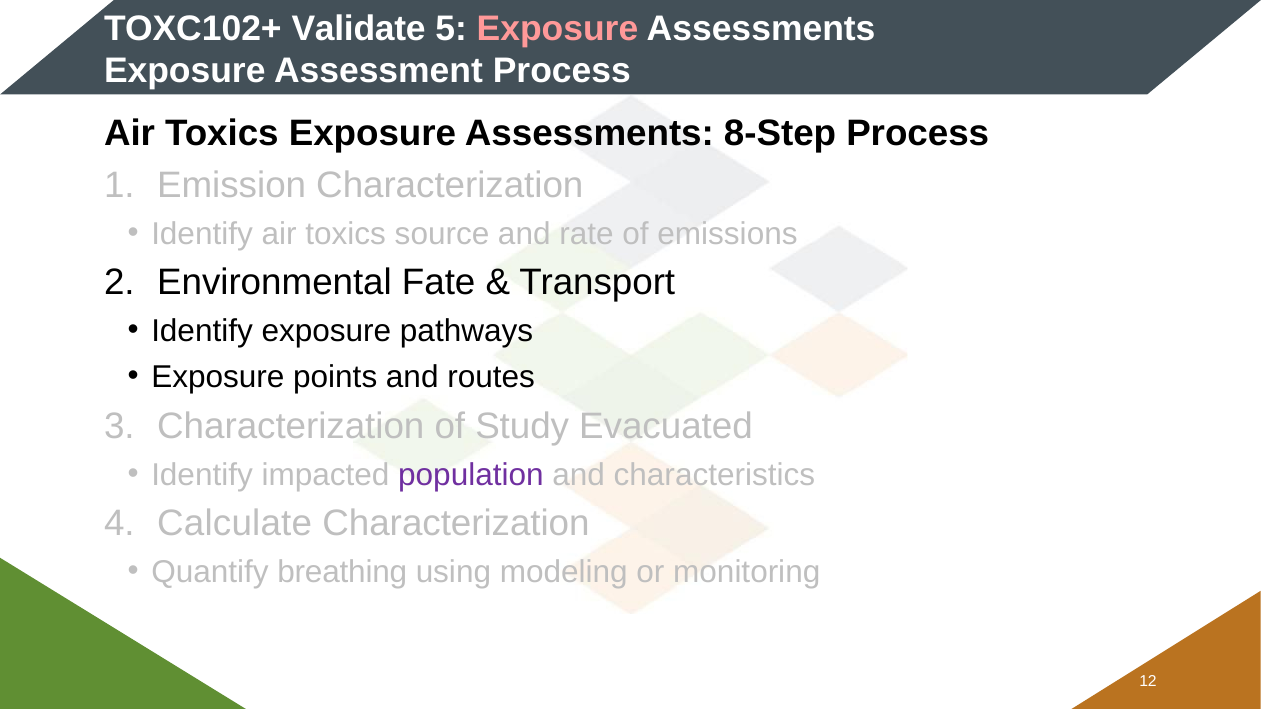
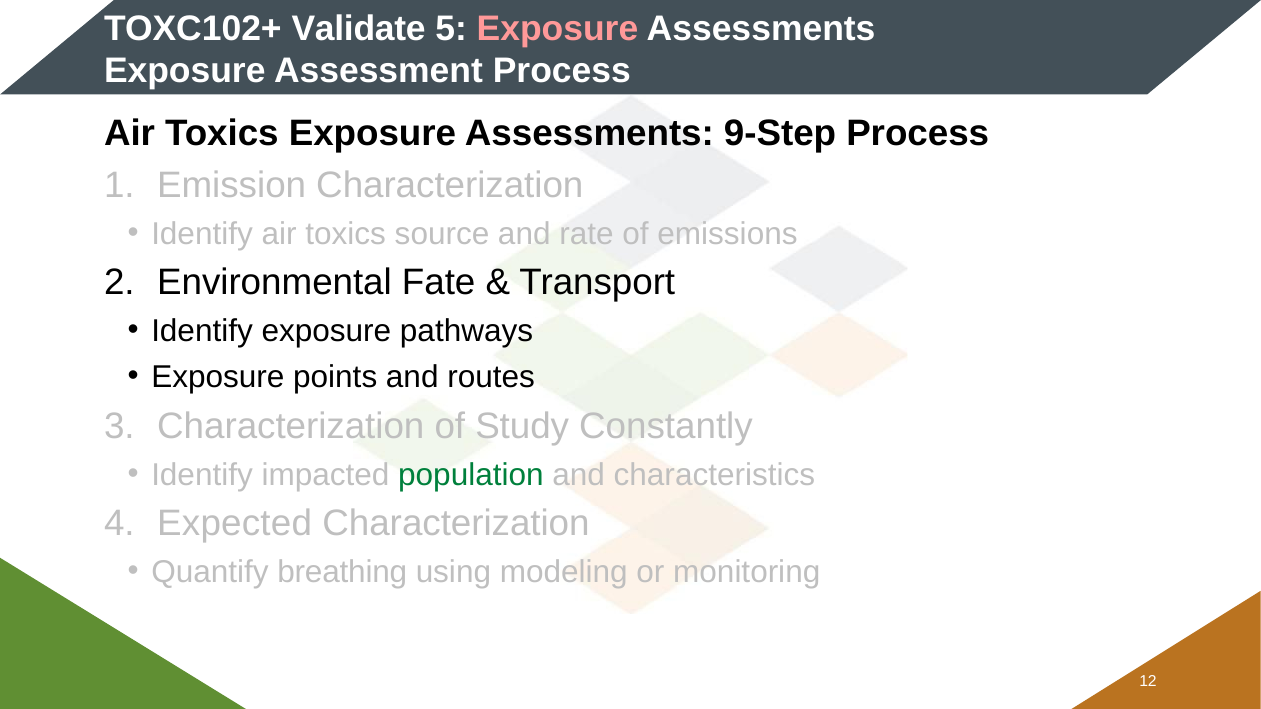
8-Step: 8-Step -> 9-Step (780, 133)
Evacuated: Evacuated -> Constantly (666, 426)
population colour: purple -> green (471, 475)
Calculate: Calculate -> Expected (235, 524)
